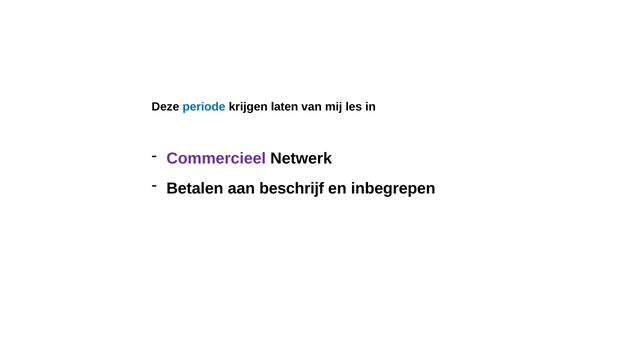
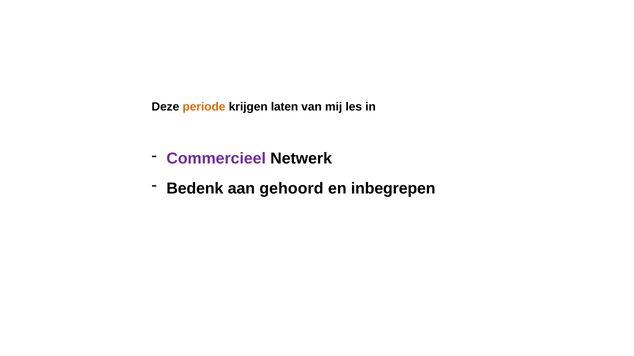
periode colour: blue -> orange (204, 107)
Betalen: Betalen -> Bedenk (195, 189)
beschrijf: beschrijf -> gehoord (291, 189)
